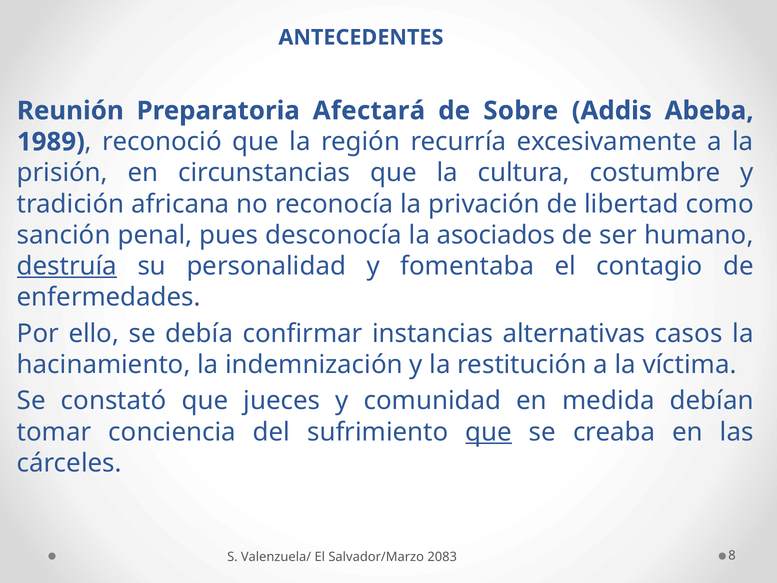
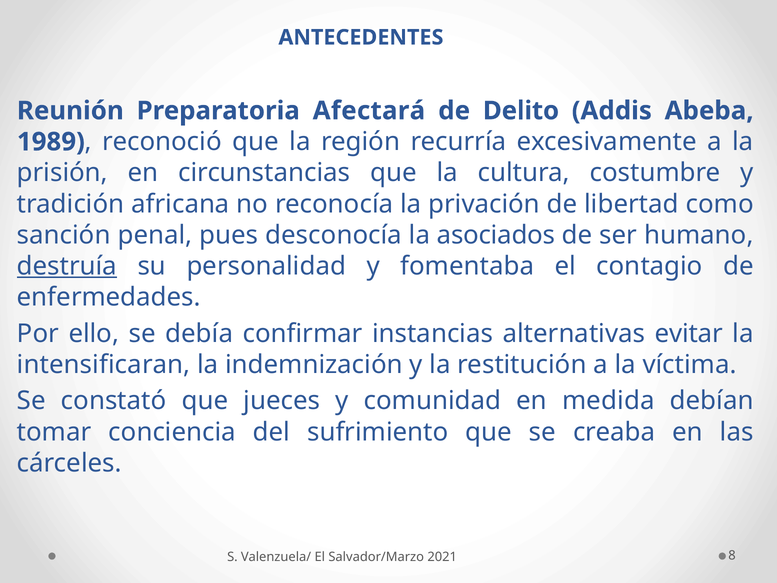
Sobre: Sobre -> Delito (521, 111)
casos: casos -> evitar (689, 333)
hacinamiento: hacinamiento -> intensificaran (104, 365)
que underline: present -> none (489, 432)
2083: 2083 -> 2021 (442, 557)
